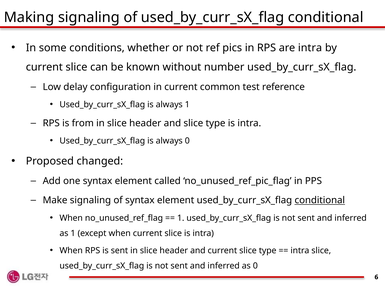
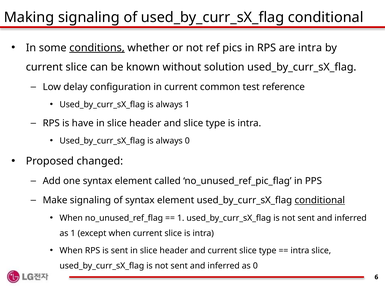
conditions underline: none -> present (97, 48)
number: number -> solution (224, 67)
from: from -> have (83, 123)
